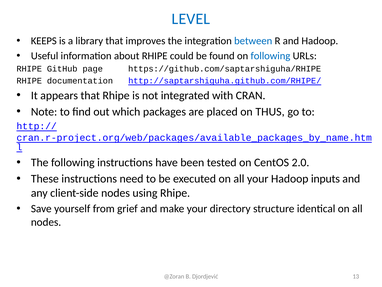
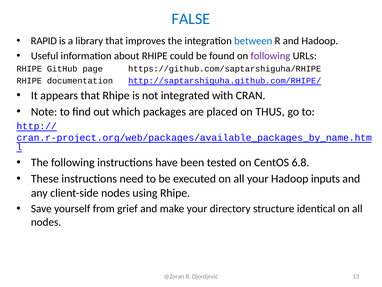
LEVEL: LEVEL -> FALSE (191, 19)
KEEPS: KEEPS -> RAPID (44, 41)
following colour: blue -> purple (270, 56)
2.0: 2.0 -> 6.8 (301, 162)
